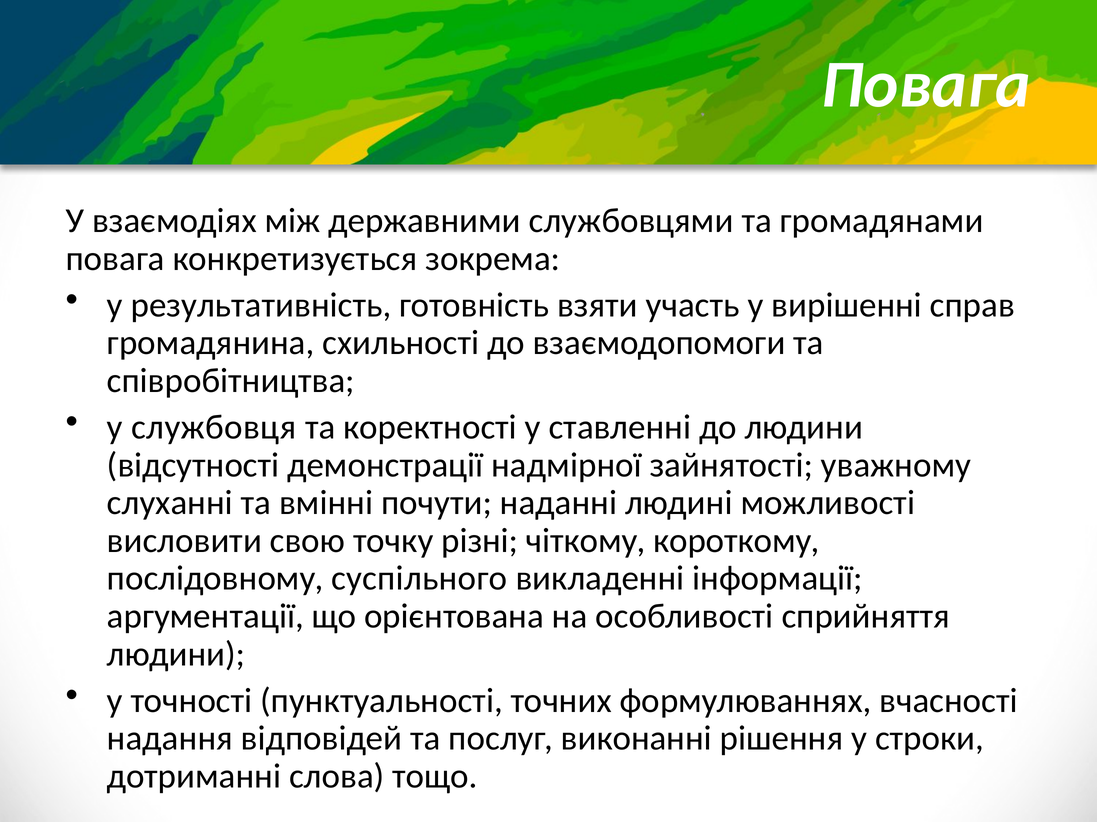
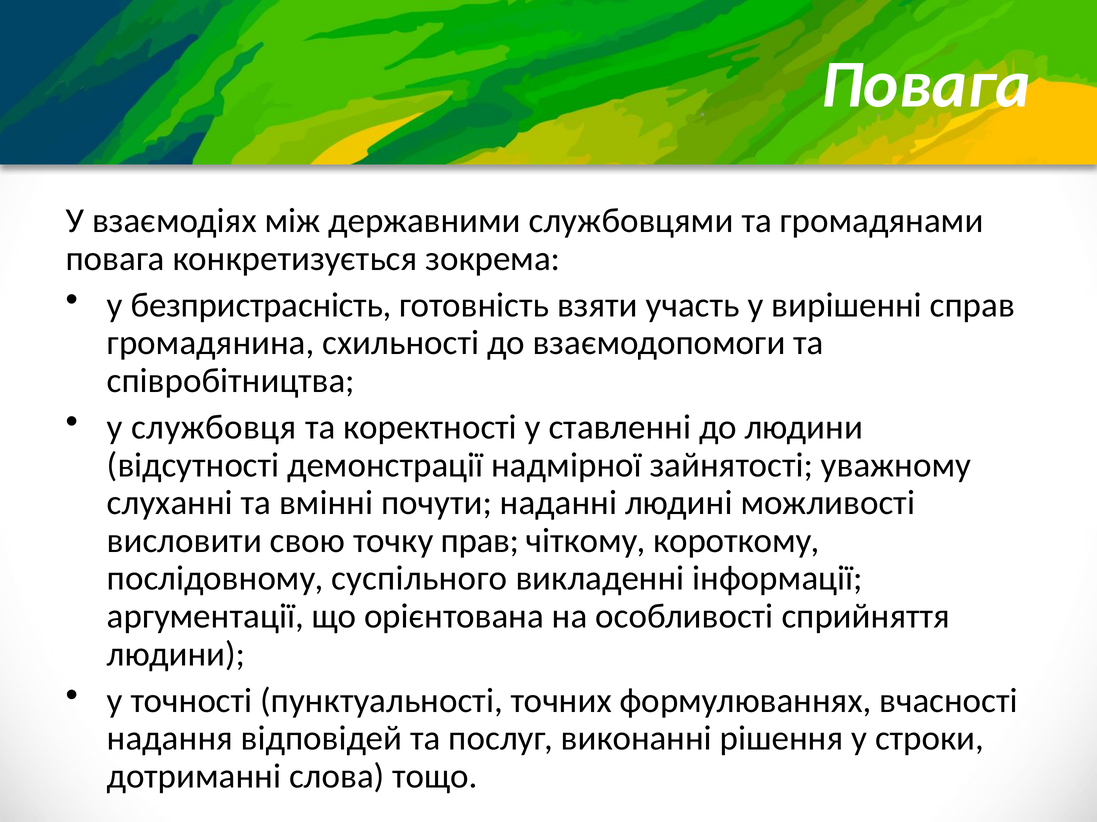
результативність: результативність -> безпристрасність (261, 305)
різні: різні -> прав (480, 541)
